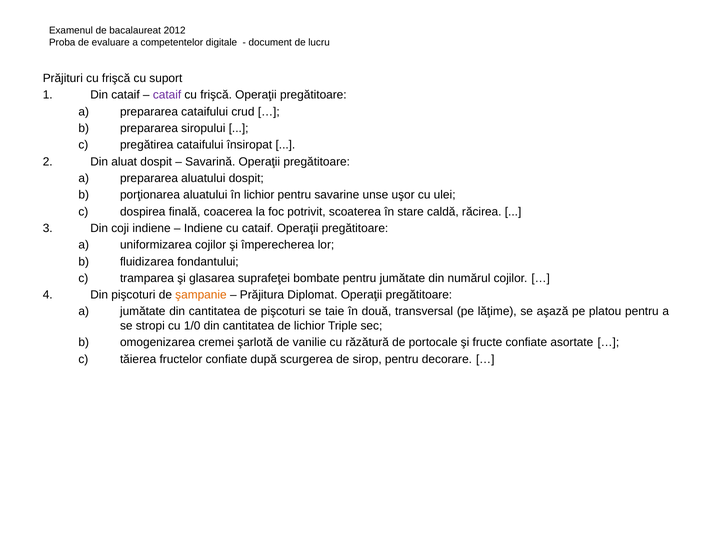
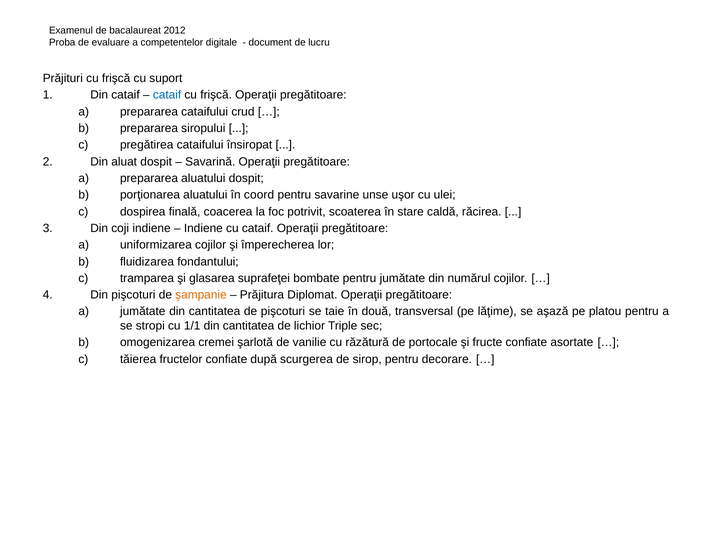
cataif colour: purple -> blue (167, 95)
în lichior: lichior -> coord (259, 195)
1/0: 1/0 -> 1/1 (192, 326)
